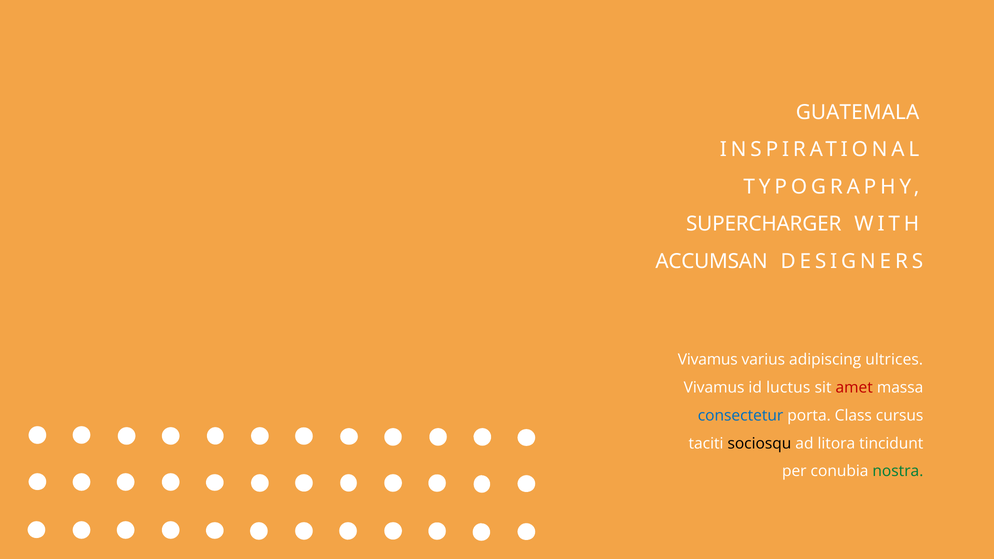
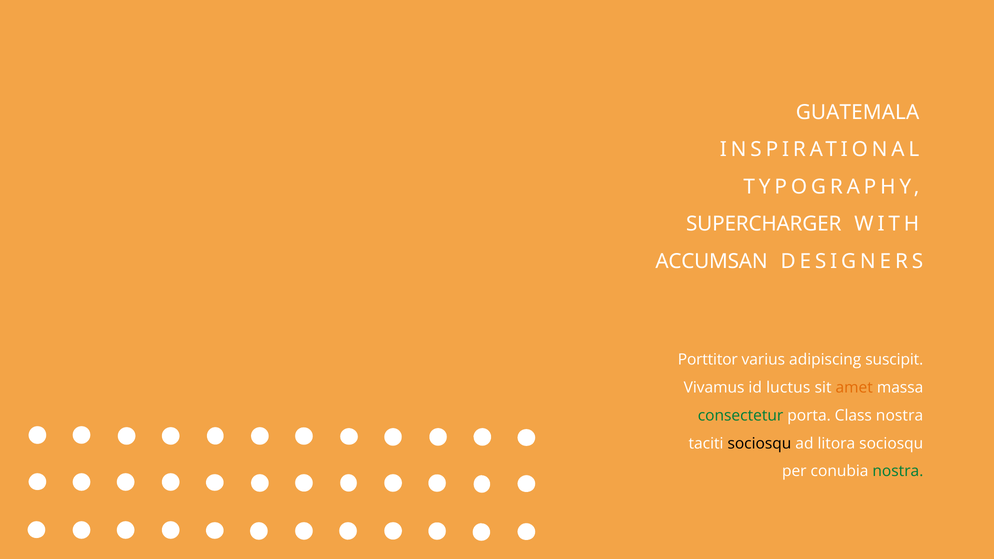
Vivamus: Vivamus -> Porttitor (708, 360)
ultrices: ultrices -> suscipit (894, 360)
amet colour: red -> orange (854, 388)
consectetur colour: blue -> green (741, 416)
Class cursus: cursus -> nostra (900, 416)
litora tincidunt: tincidunt -> sociosqu (891, 443)
